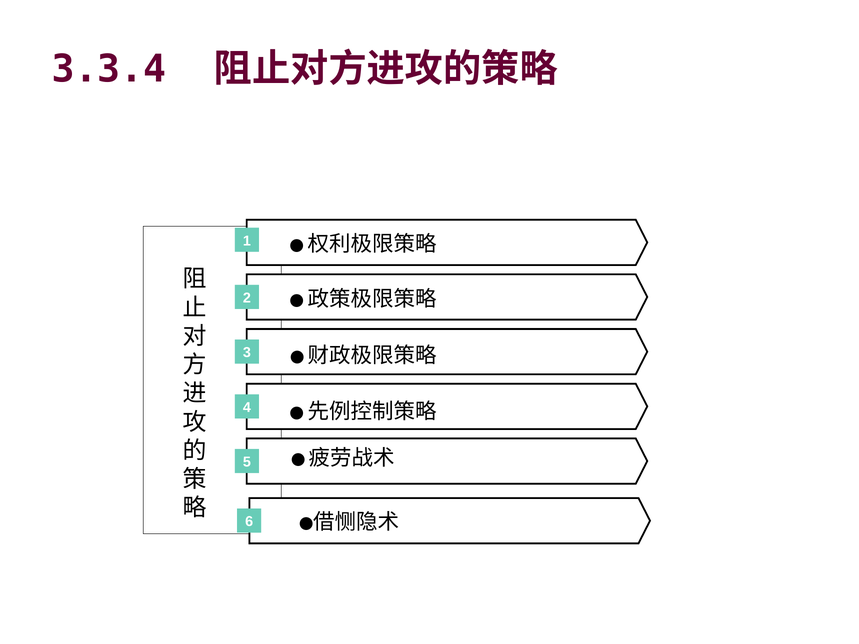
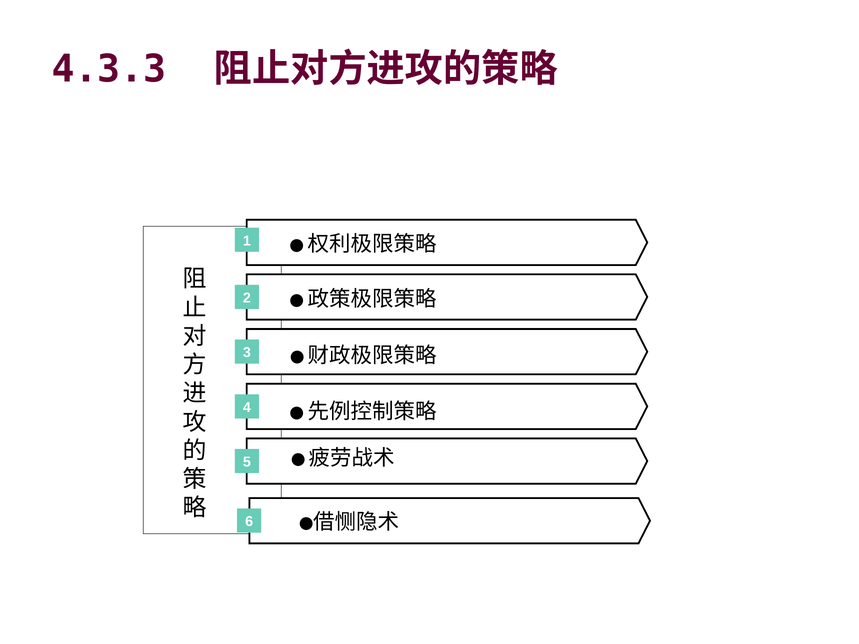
3.3.4: 3.3.4 -> 4.3.3 (109, 69)
